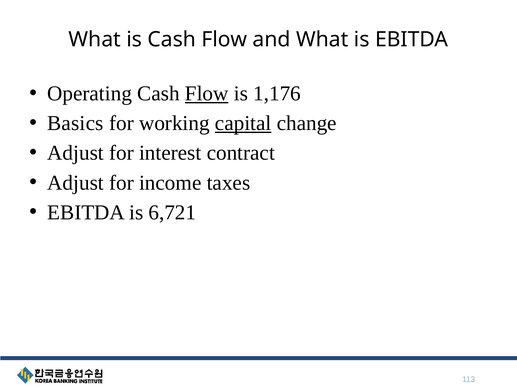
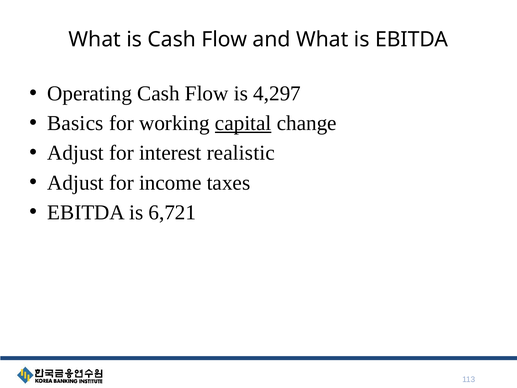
Flow underline: present -> none (207, 94)
1,176: 1,176 -> 4,297 (277, 94)
contract: contract -> realistic (241, 153)
